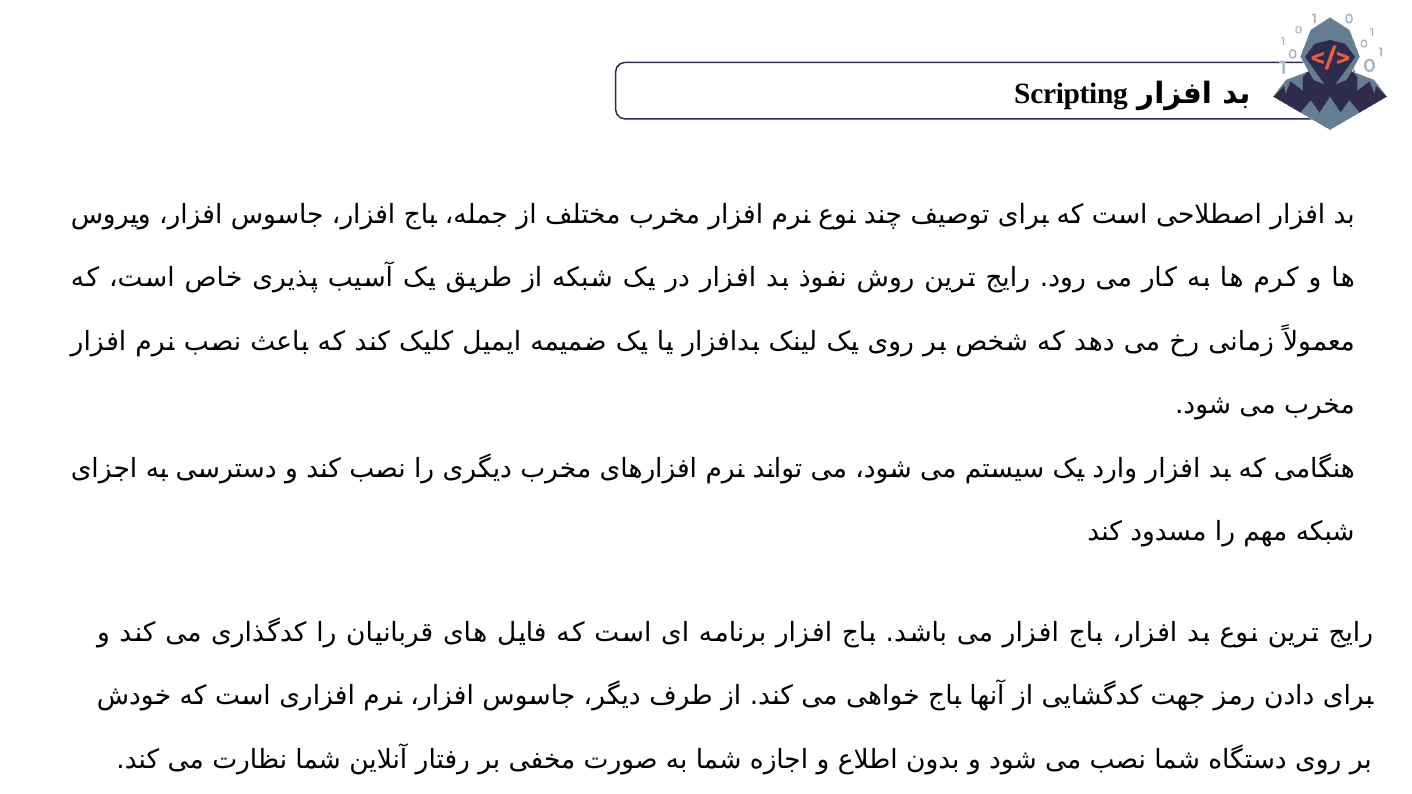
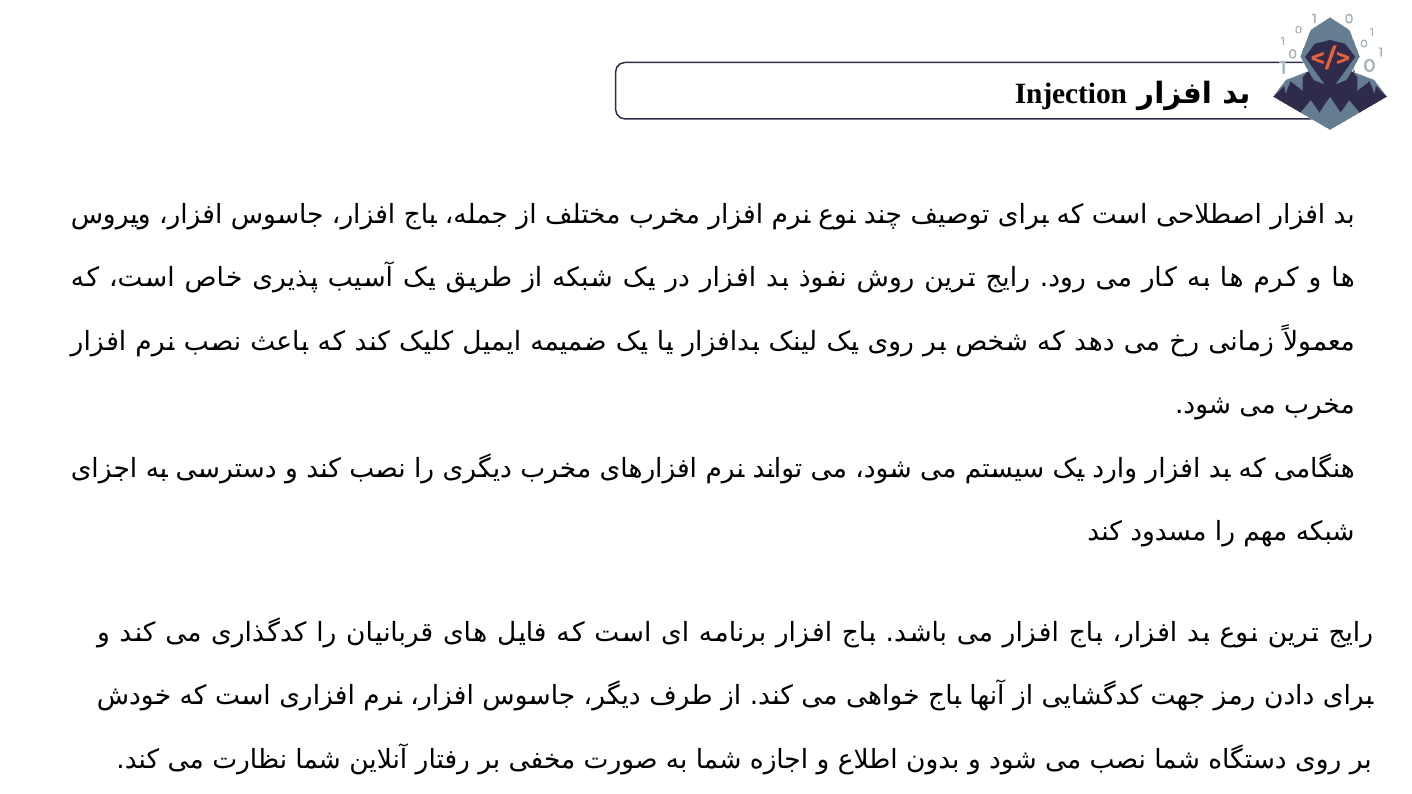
Scripting: Scripting -> Injection (1071, 94)
